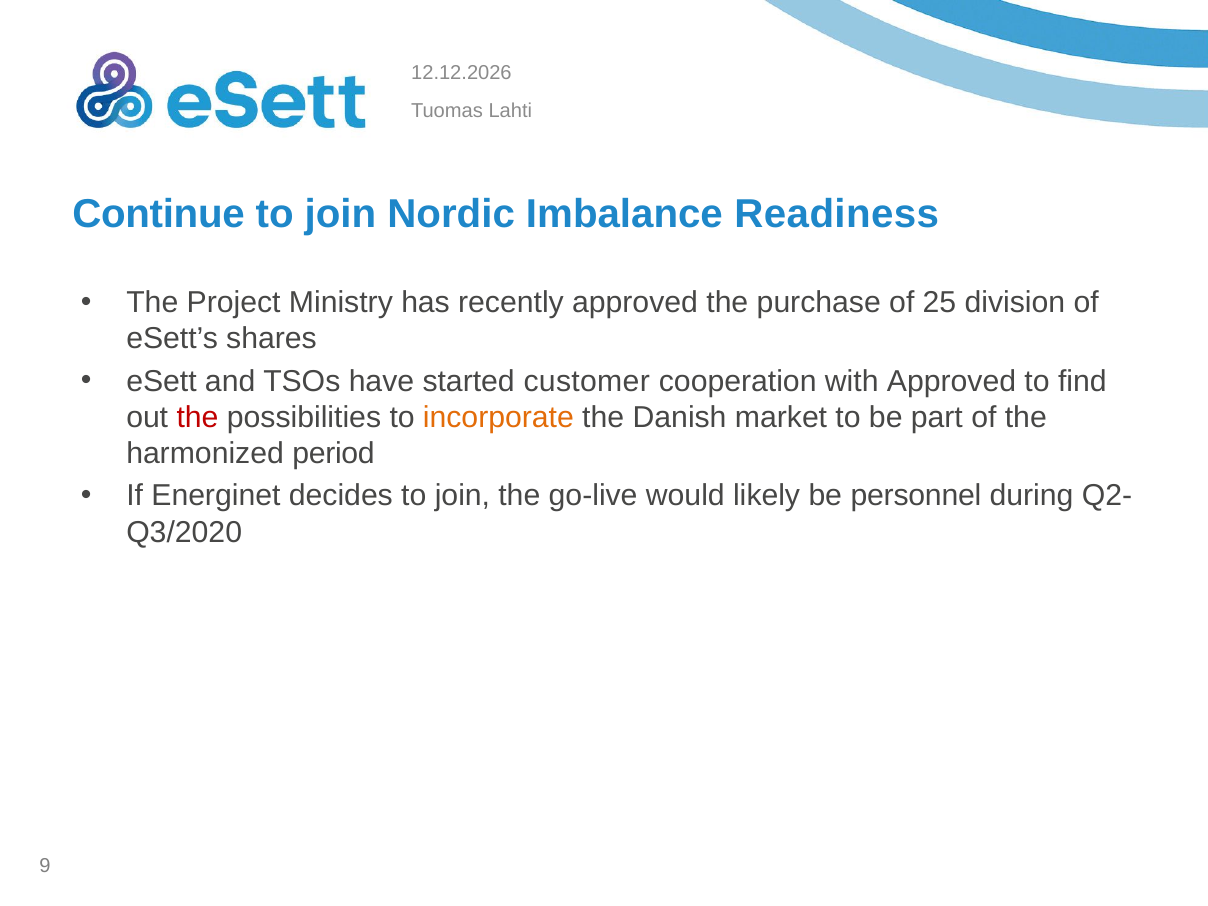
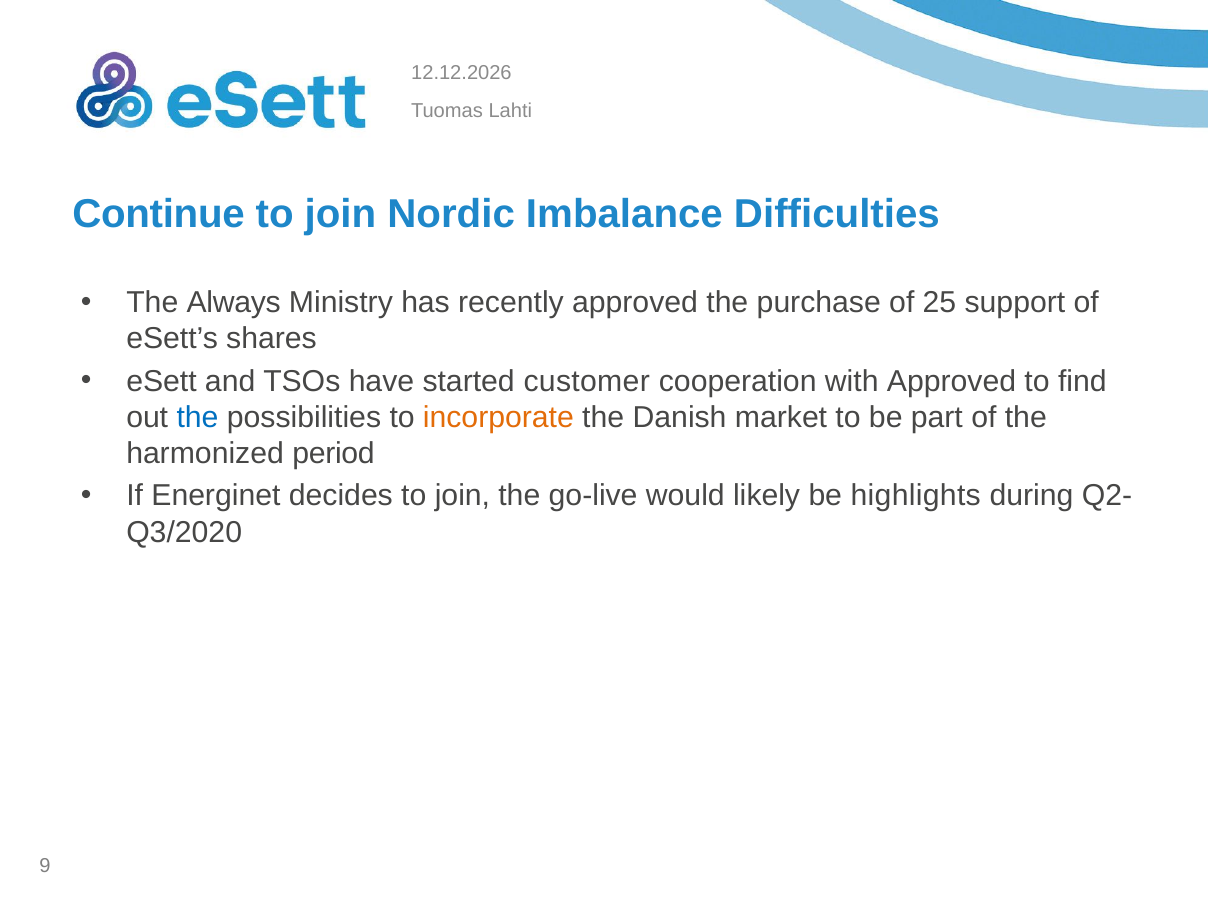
Readiness: Readiness -> Difficulties (837, 214)
Project: Project -> Always (234, 303)
division: division -> support (1015, 303)
the colour: red -> blue (198, 417)
personnel: personnel -> highlights (916, 496)
